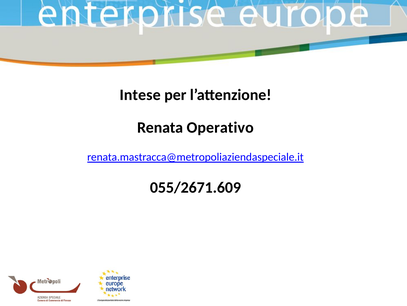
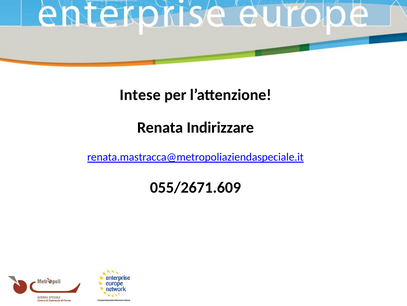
Operativo: Operativo -> Indirizzare (220, 127)
